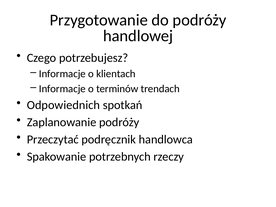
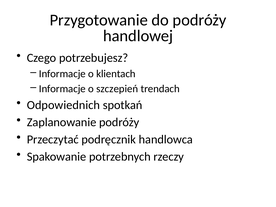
terminów: terminów -> szczepień (117, 89)
